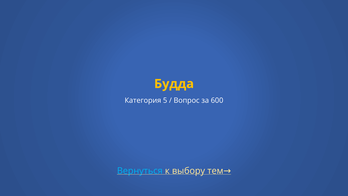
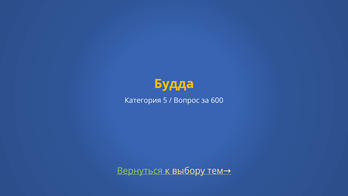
Вернуться colour: light blue -> light green (140, 171)
